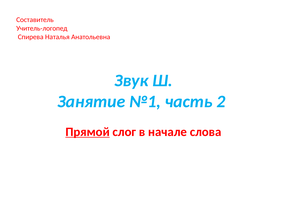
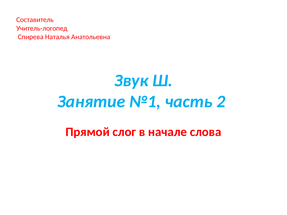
Прямой underline: present -> none (88, 132)
